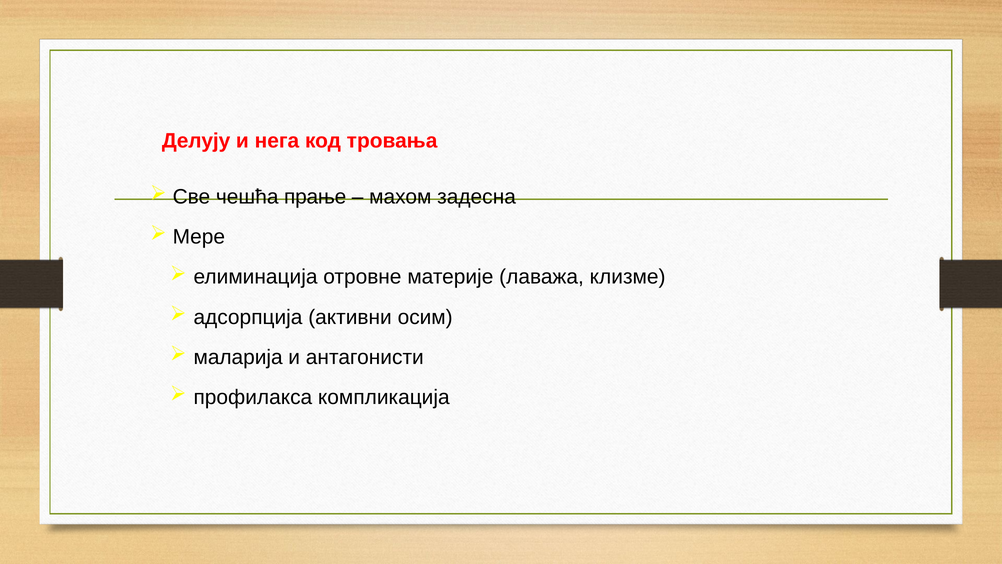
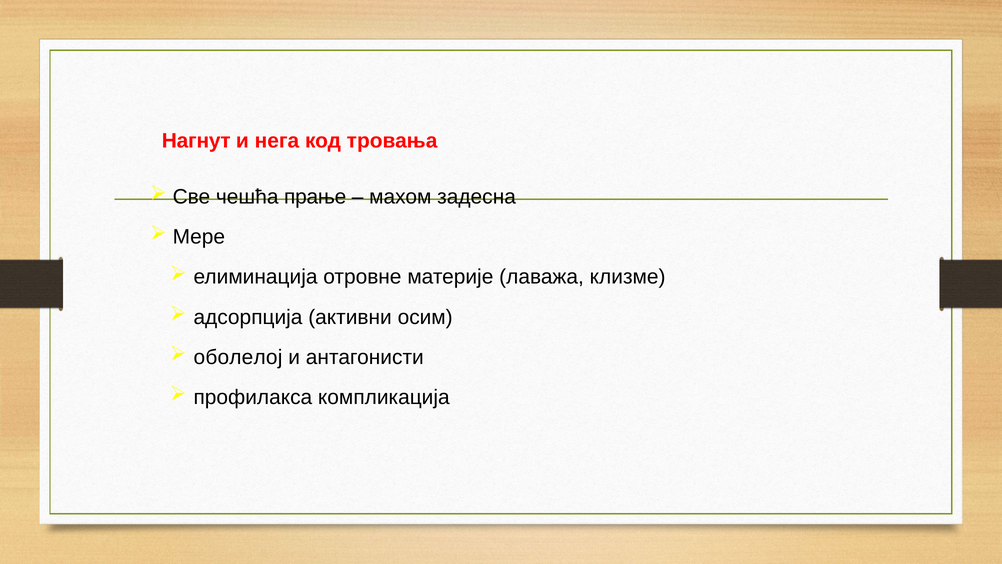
Делују: Делују -> Нагнут (196, 141)
маларија: маларија -> оболелој (238, 357)
